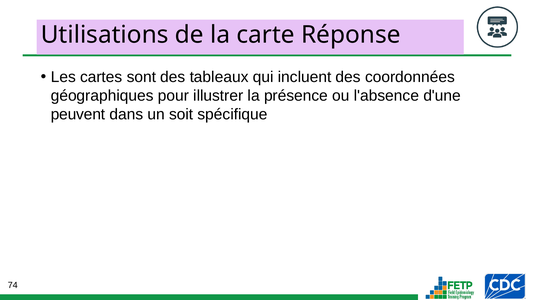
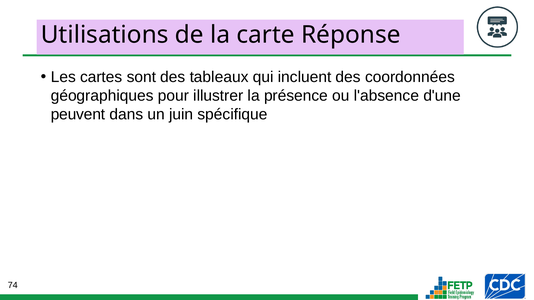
soit: soit -> juin (181, 115)
